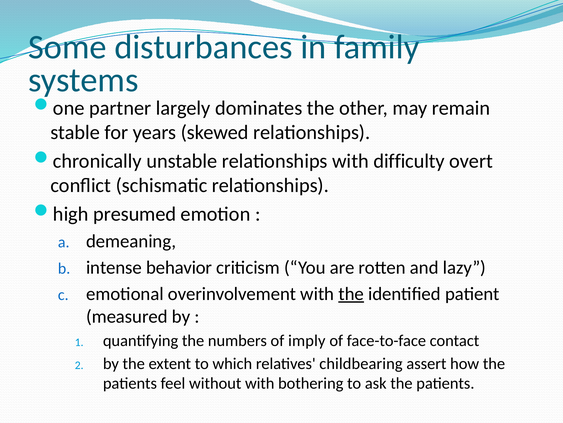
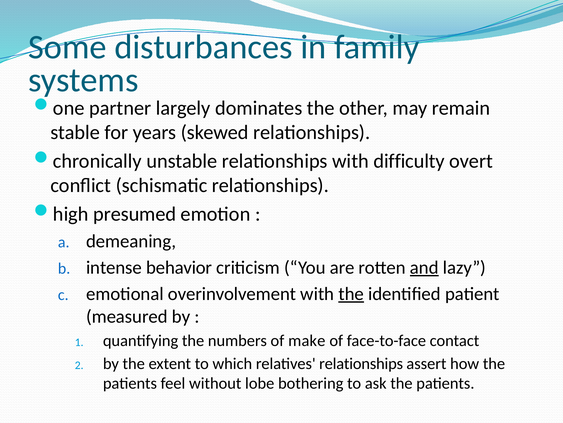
and underline: none -> present (424, 267)
imply: imply -> make (307, 340)
relatives childbearing: childbearing -> relationships (361, 363)
without with: with -> lobe (260, 383)
